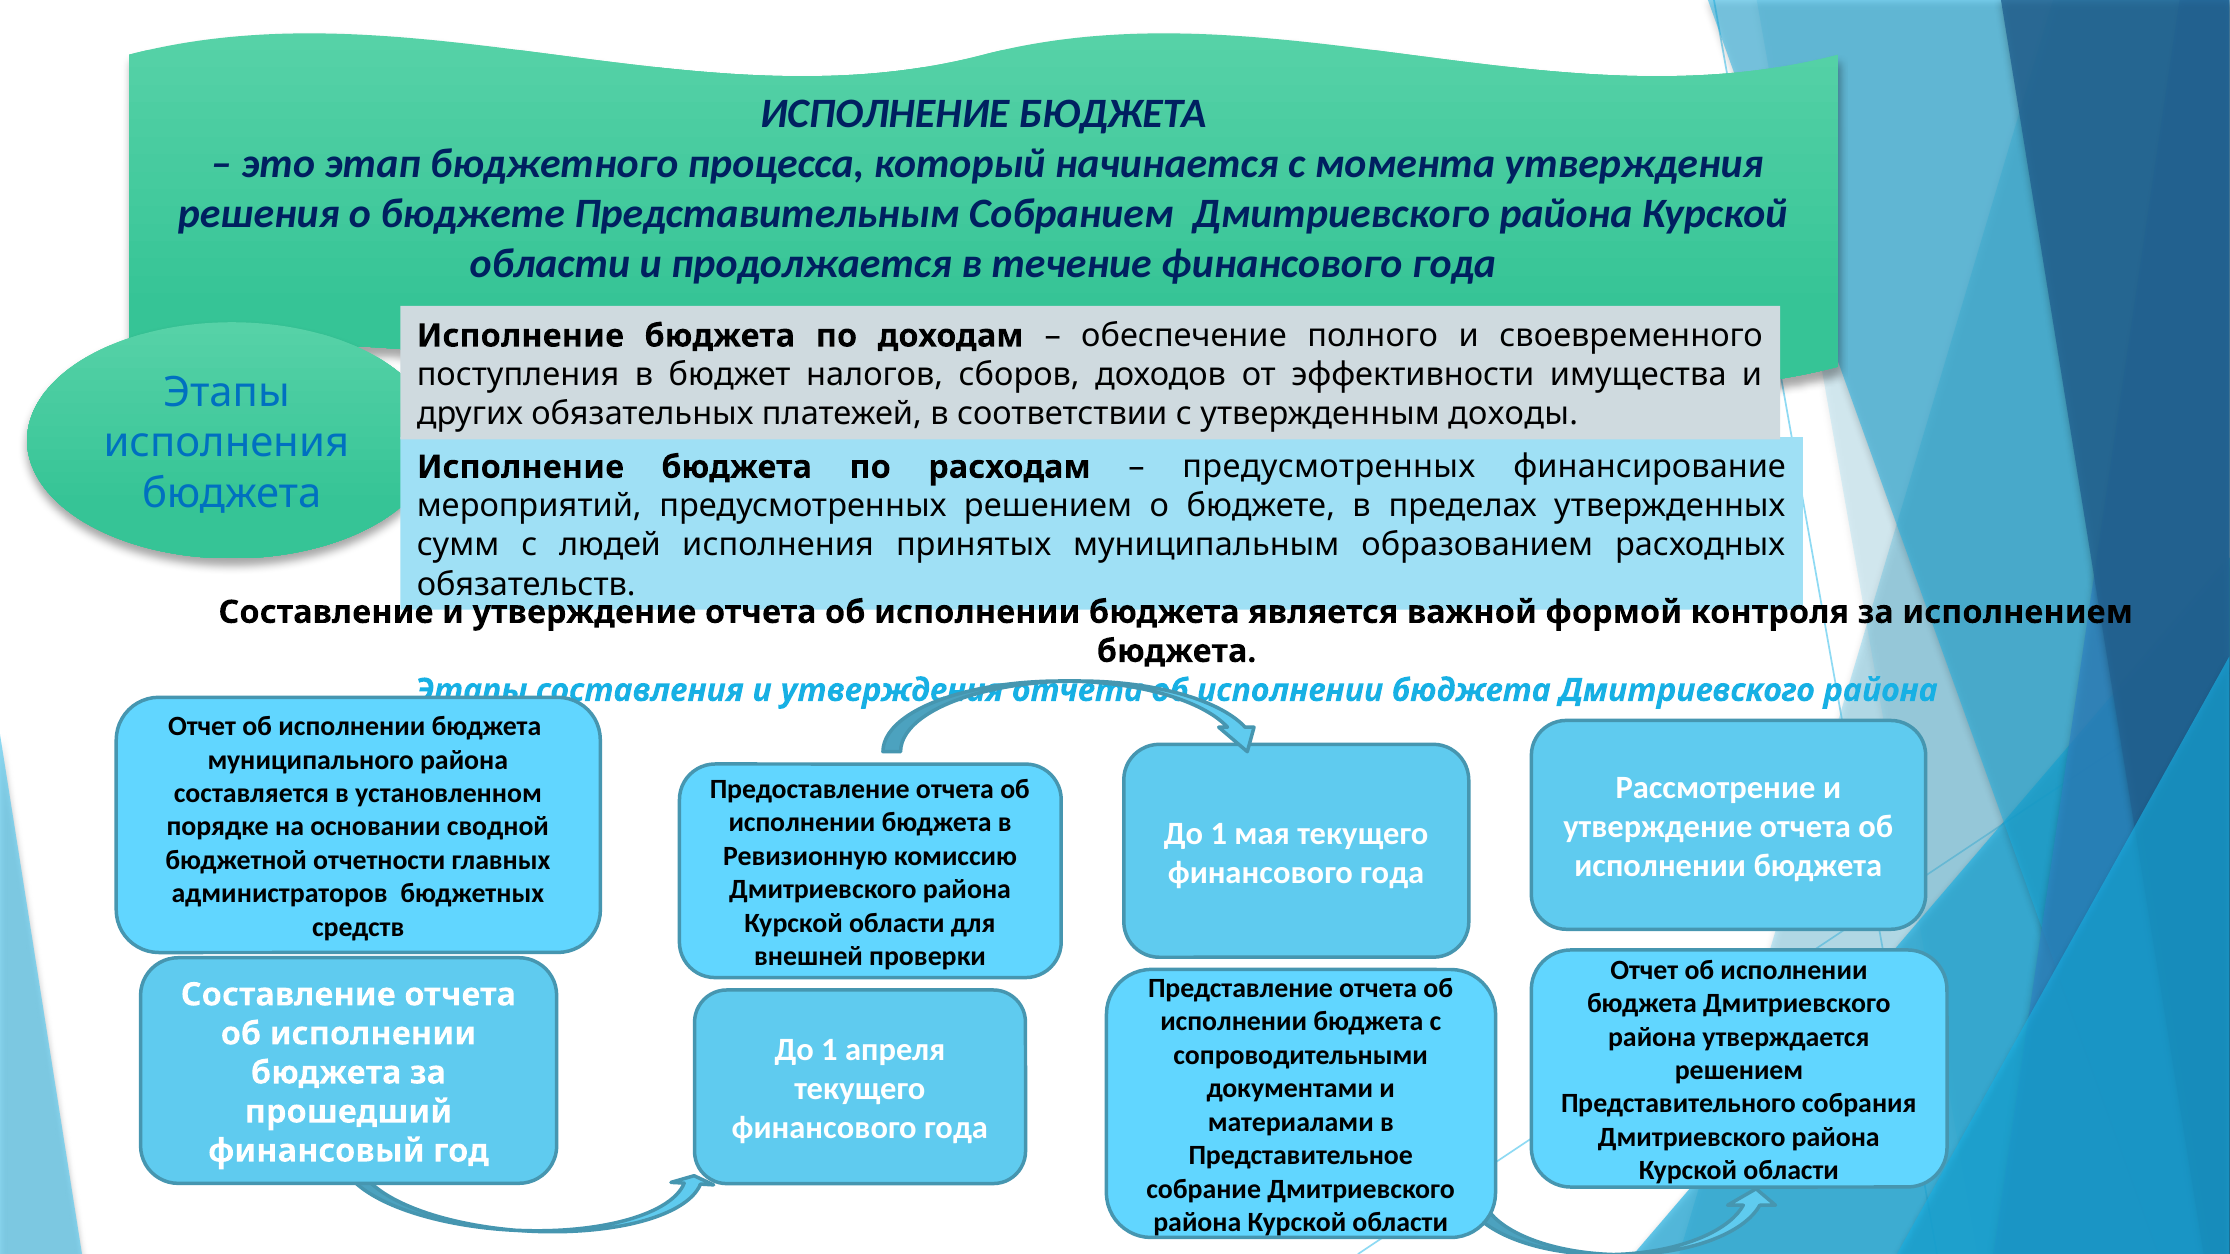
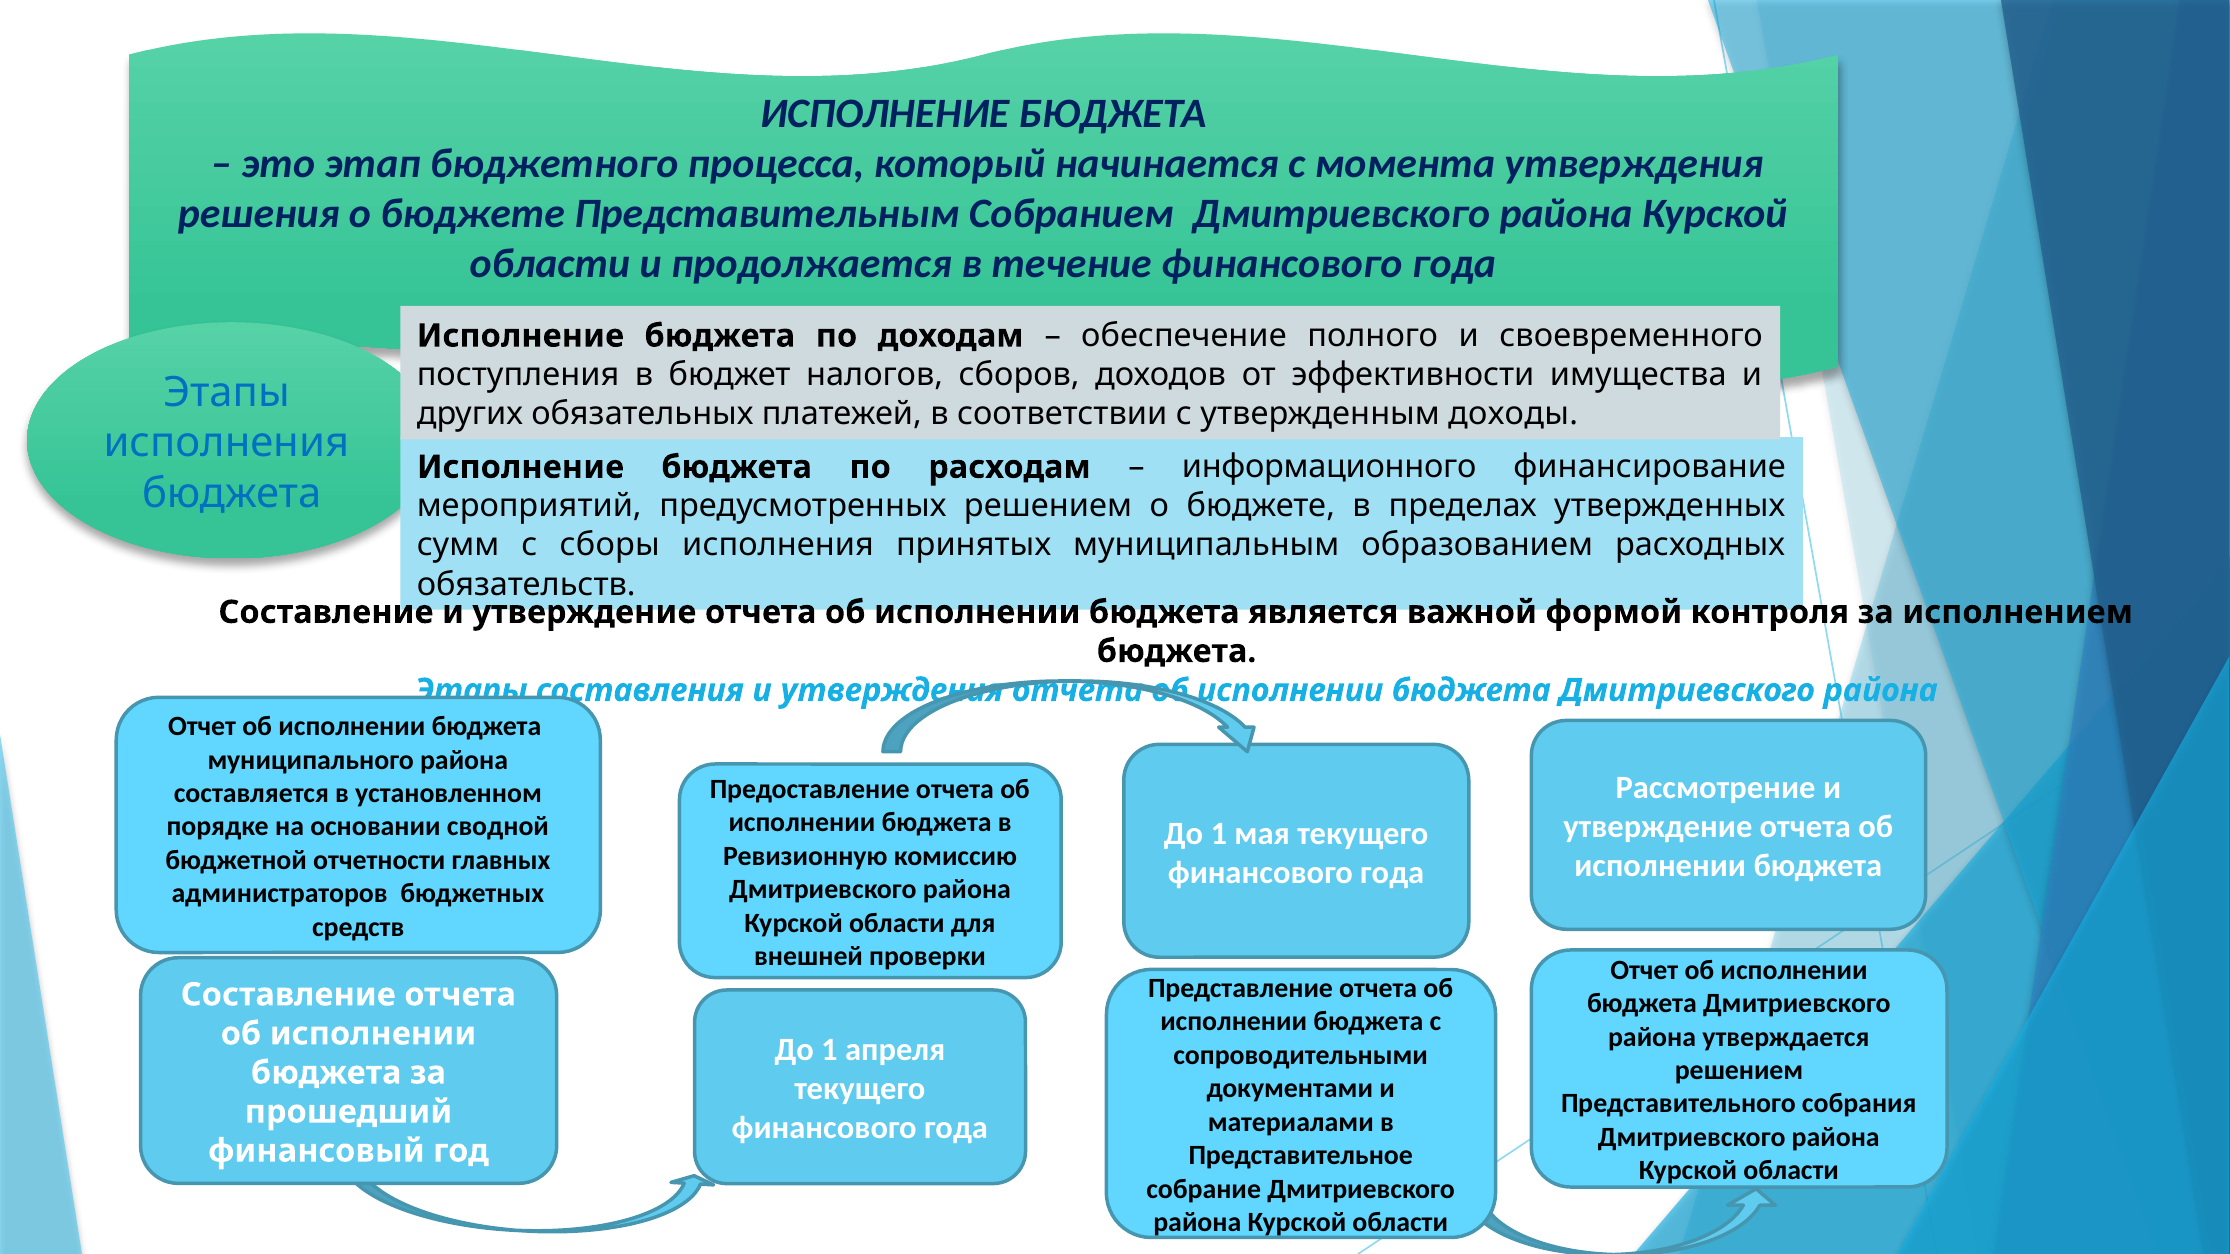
предусмотренных: предусмотренных -> информационного (1329, 467)
людей: людей -> сборы (610, 545)
